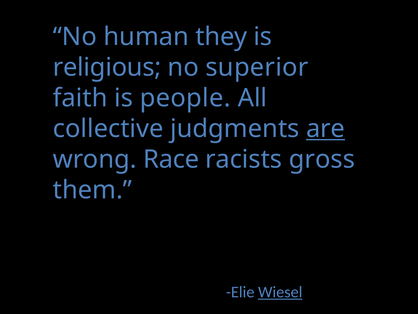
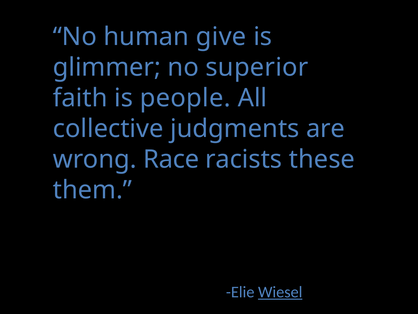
they: they -> give (221, 37)
religious: religious -> glimmer (107, 67)
are underline: present -> none (326, 128)
gross: gross -> these (322, 159)
